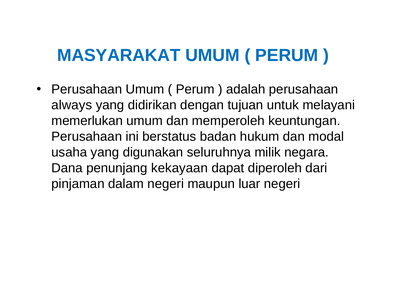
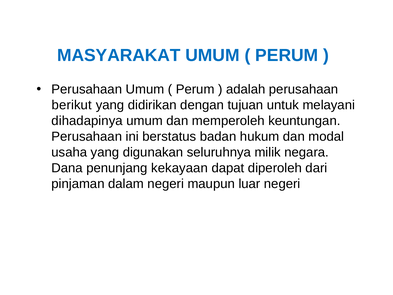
always: always -> berikut (72, 105)
memerlukan: memerlukan -> dihadapinya (87, 121)
